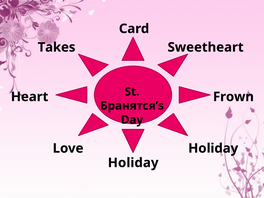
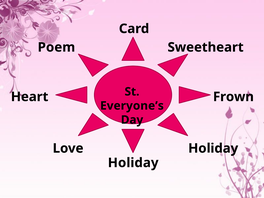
Takes: Takes -> Poem (56, 47)
Бранятся’s: Бранятся’s -> Everyone’s (132, 106)
